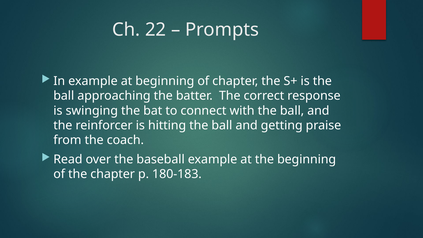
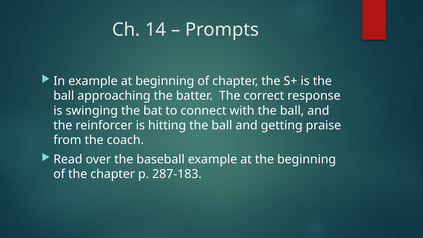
22: 22 -> 14 (156, 30)
180-183: 180-183 -> 287-183 (177, 174)
